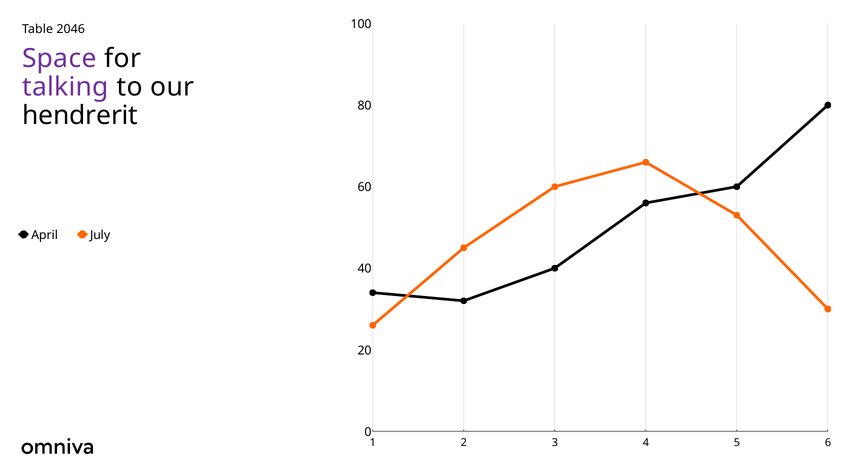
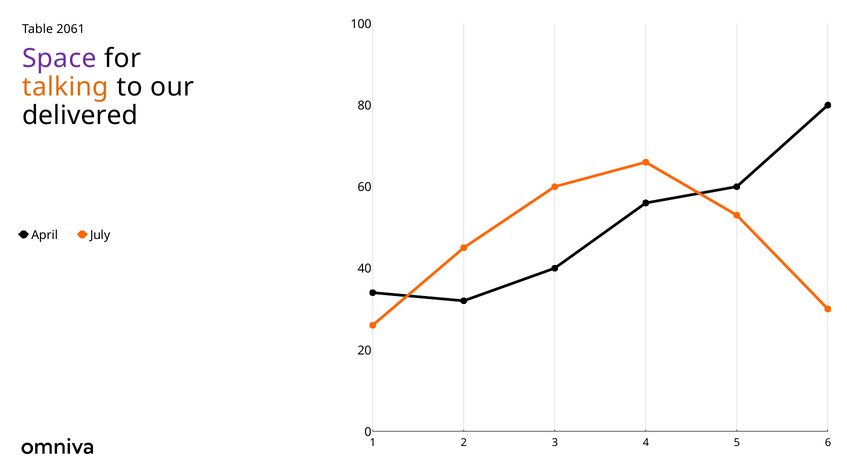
2046: 2046 -> 2061 (71, 29)
talking colour: purple -> orange (65, 87)
hendrerit: hendrerit -> delivered (80, 116)
